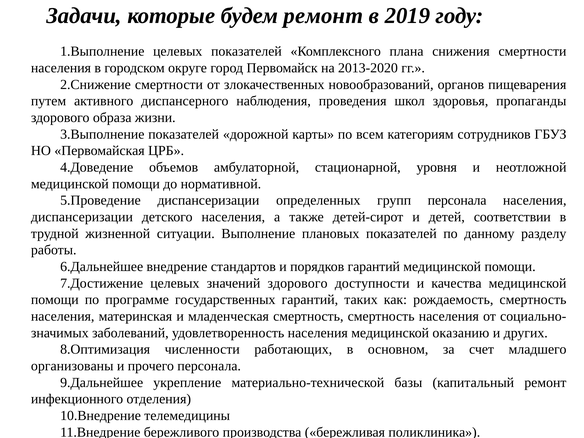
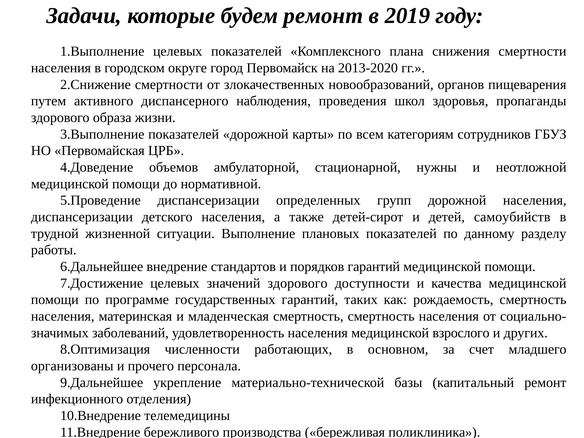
уровня: уровня -> нужны (437, 167)
групп персонала: персонала -> дорожной (457, 200)
соответствии: соответствии -> самоубийств (512, 217)
оказанию: оказанию -> взрослого (461, 333)
